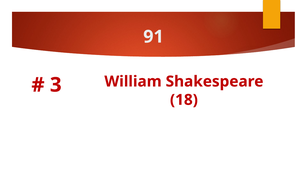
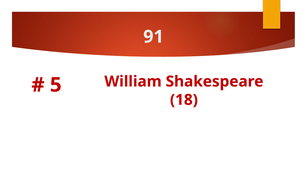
3: 3 -> 5 (56, 85)
